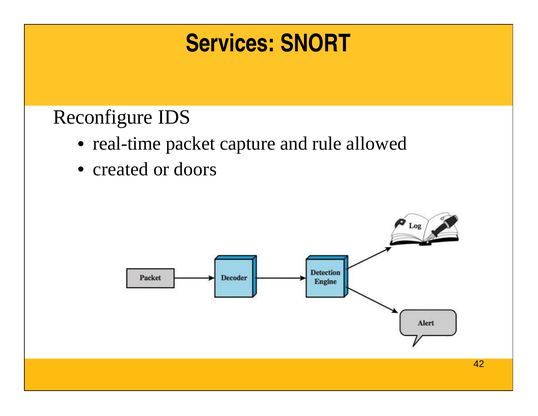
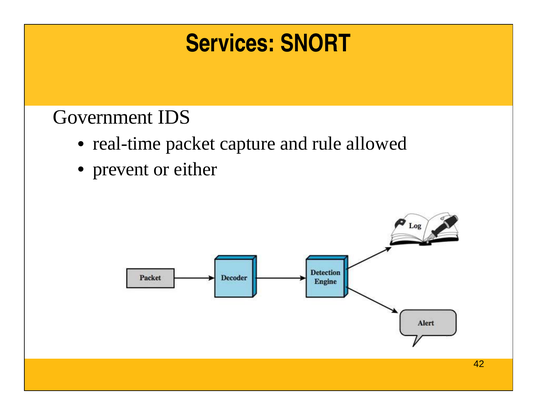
Reconfigure: Reconfigure -> Government (103, 117)
created: created -> prevent (121, 169)
doors: doors -> either (196, 169)
